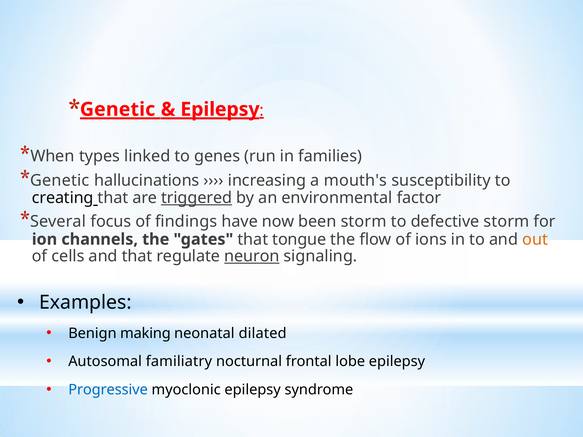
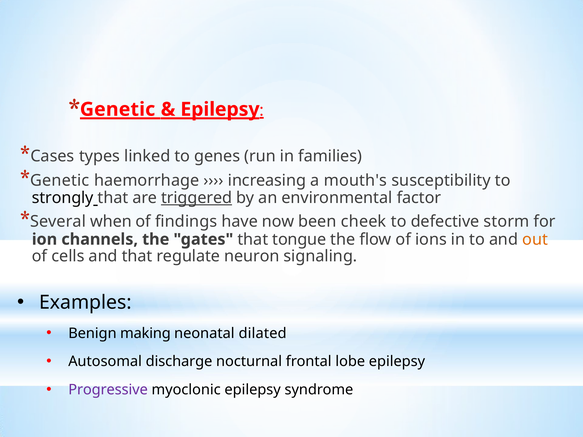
When: When -> Cases (52, 156)
hallucinations: hallucinations -> haemorrhage (147, 181)
creating: creating -> strongly (63, 198)
focus: focus -> when (111, 222)
been storm: storm -> cheek (364, 222)
neuron underline: present -> none (252, 256)
familiatry: familiatry -> discharge (179, 362)
Progressive colour: blue -> purple (108, 390)
